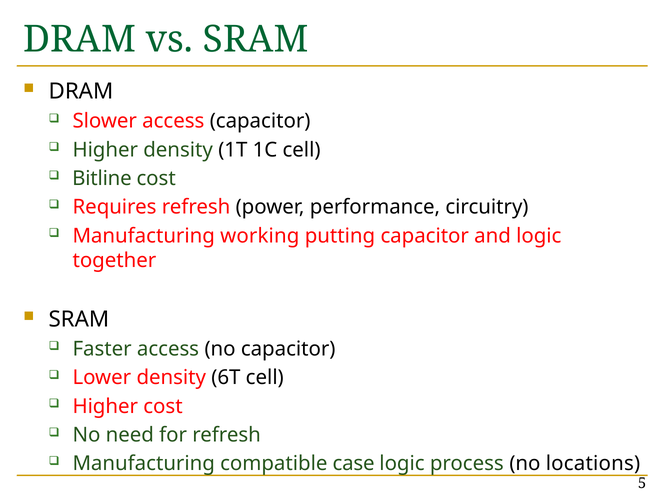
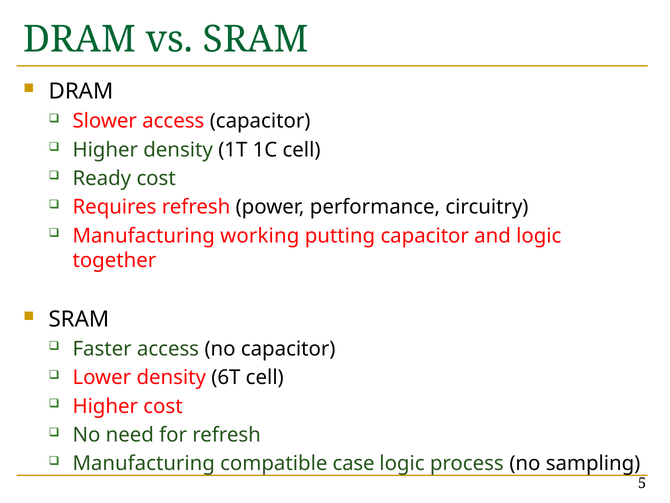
Bitline: Bitline -> Ready (102, 178)
locations: locations -> sampling (593, 463)
